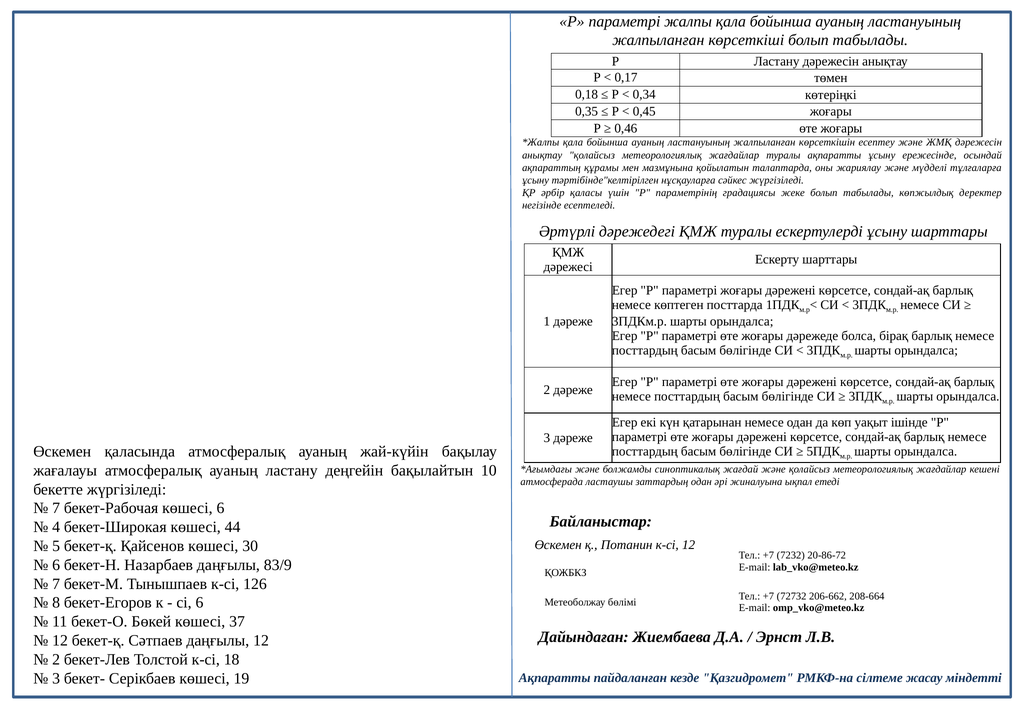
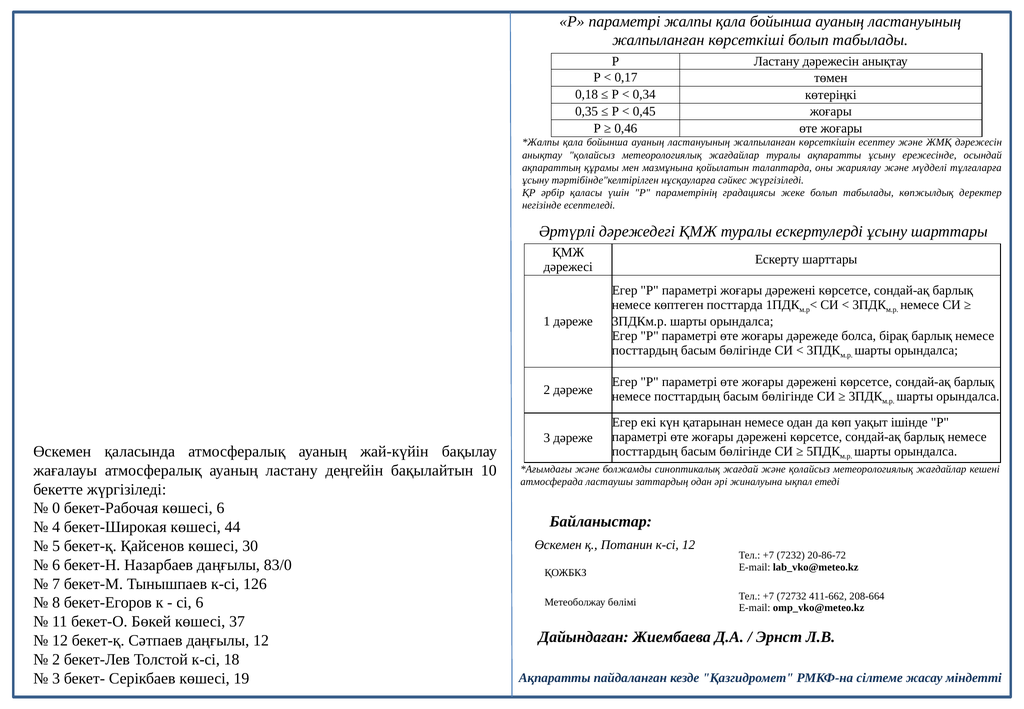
7: 7 -> 0 (56, 508)
83/9: 83/9 -> 83/0 (278, 565)
206-662: 206-662 -> 411-662 (828, 596)
